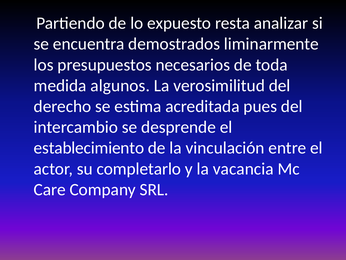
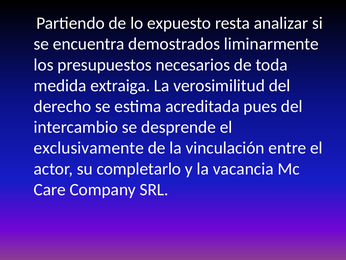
algunos: algunos -> extraiga (120, 85)
establecimiento: establecimiento -> exclusivamente (89, 148)
